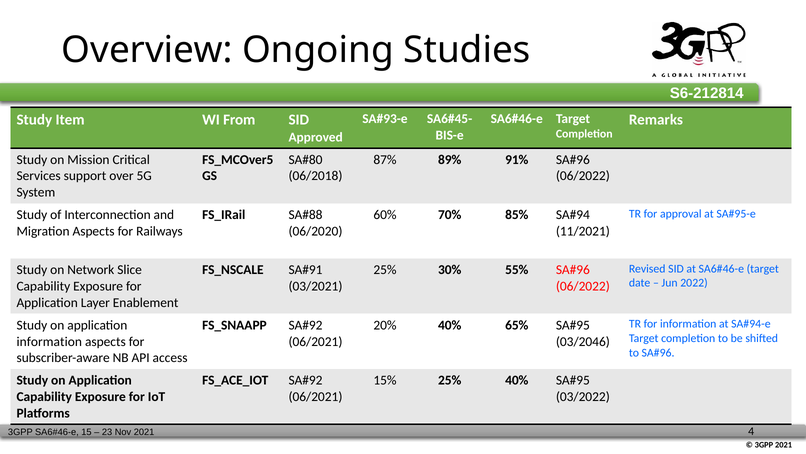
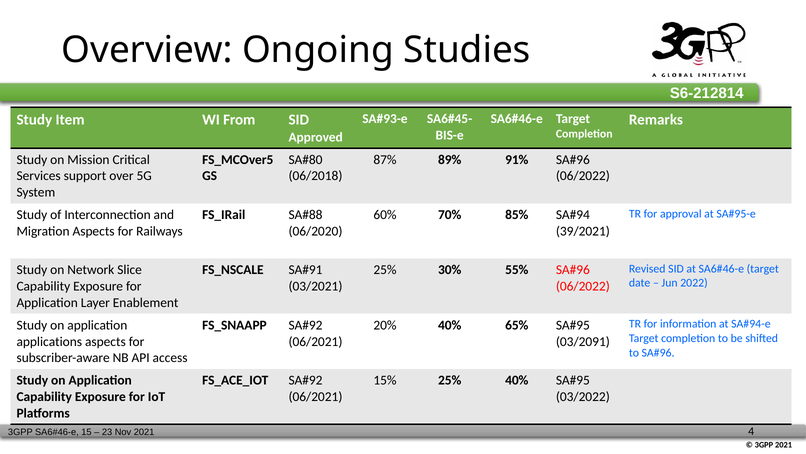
11/2021: 11/2021 -> 39/2021 (583, 231)
information: information -> applications (49, 341)
03/2046: 03/2046 -> 03/2091 (583, 341)
